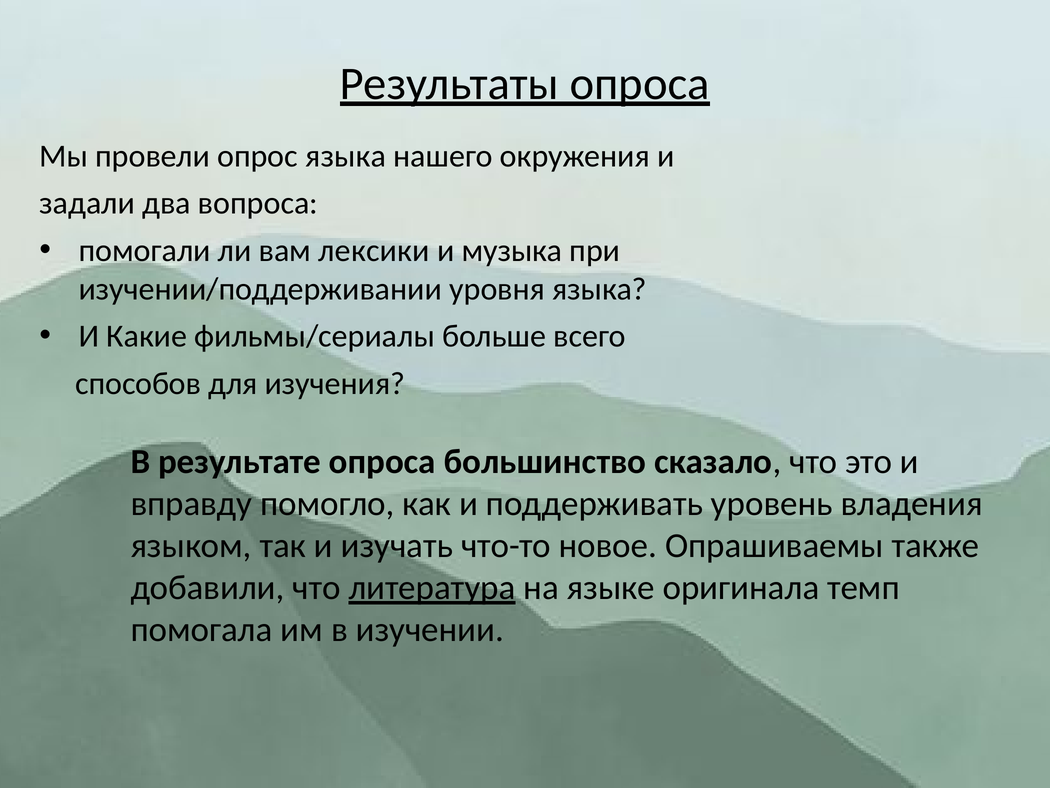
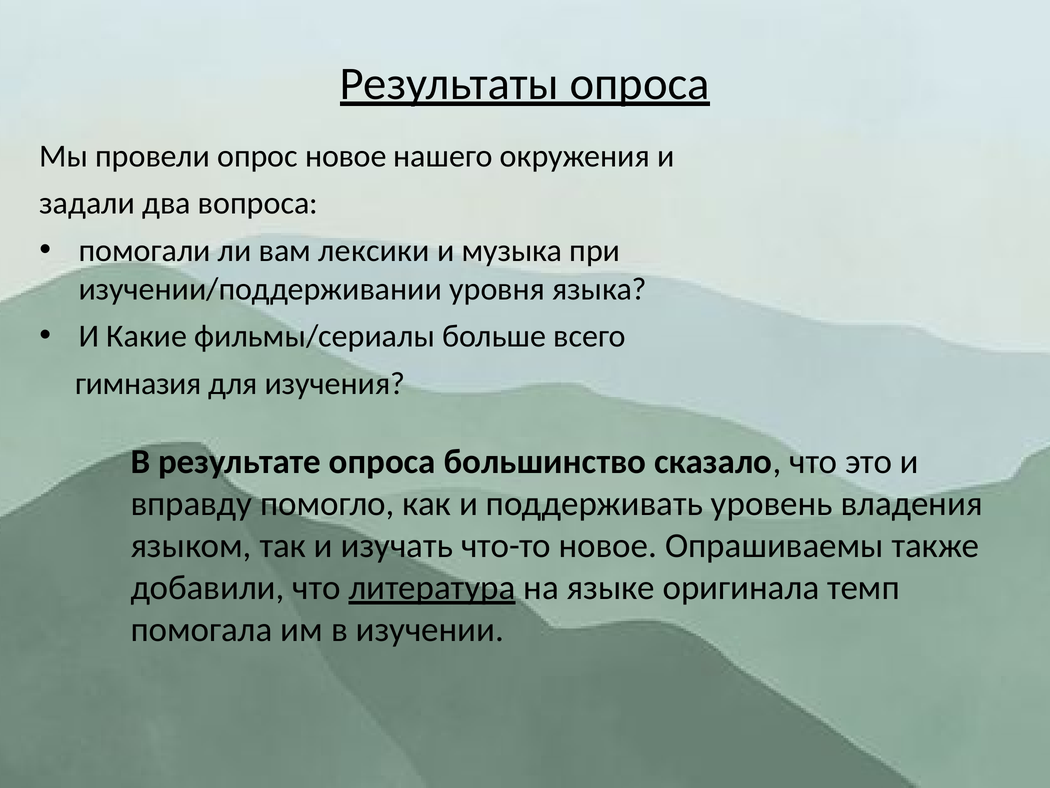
опрос языка: языка -> новое (346, 156)
способов: способов -> гимназия (138, 383)
